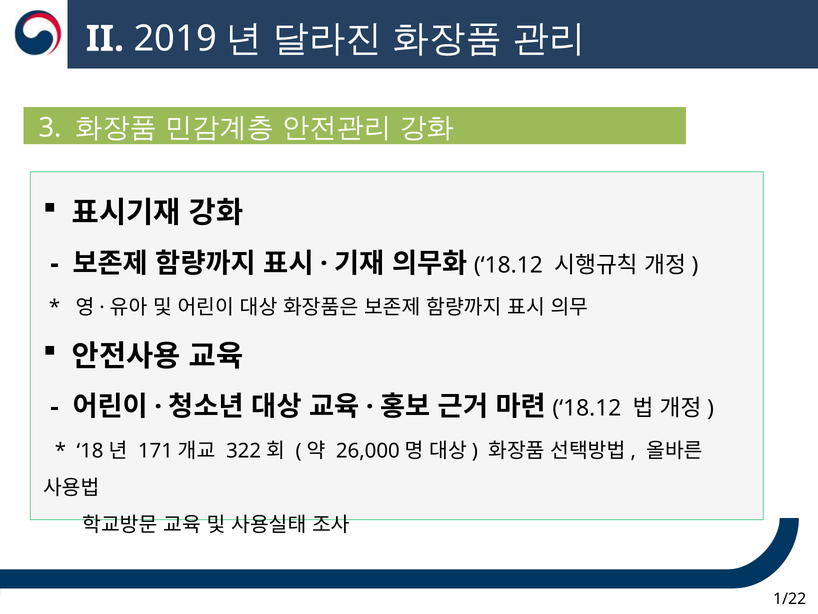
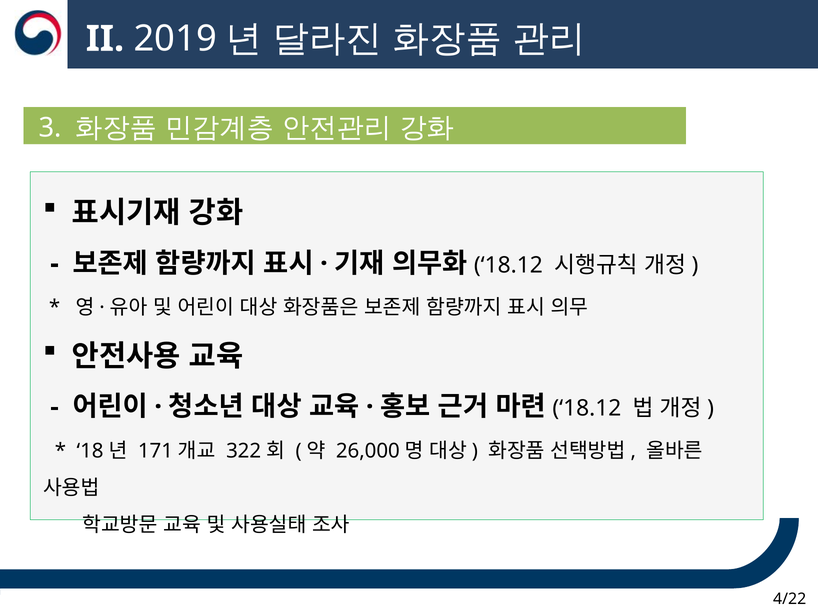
1/22: 1/22 -> 4/22 (790, 598)
